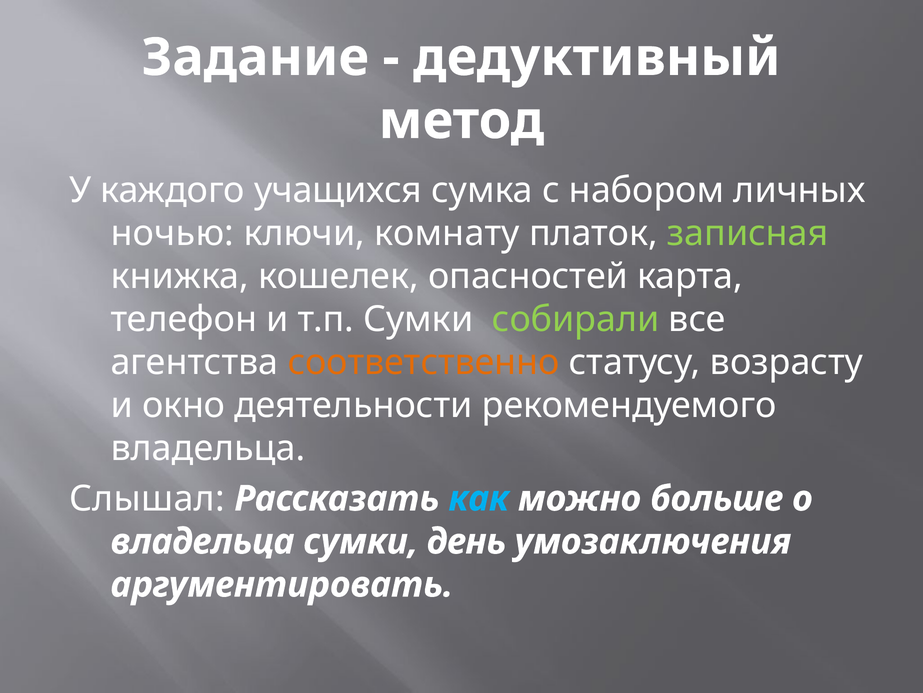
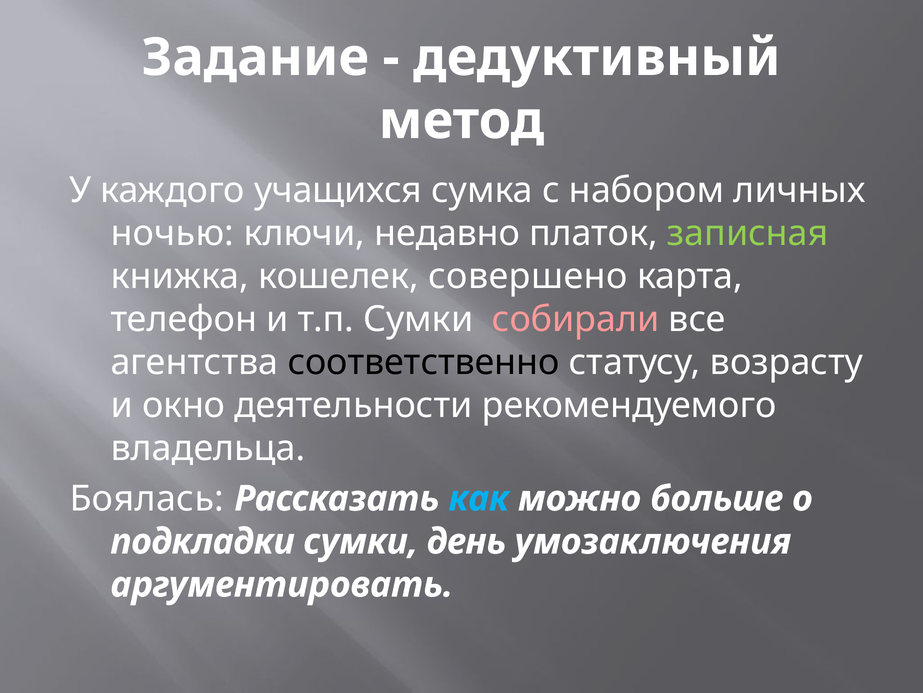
комнату: комнату -> недавно (447, 233)
опасностей: опасностей -> совершено (528, 276)
собирали colour: light green -> pink (576, 319)
соответственно colour: orange -> black (424, 362)
Слышал: Слышал -> Боялась (147, 498)
владельца: владельца -> подкладки (203, 541)
